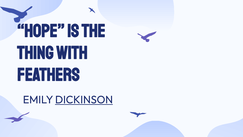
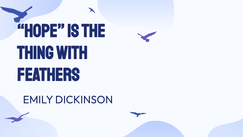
DICKINSON underline: present -> none (84, 100)
